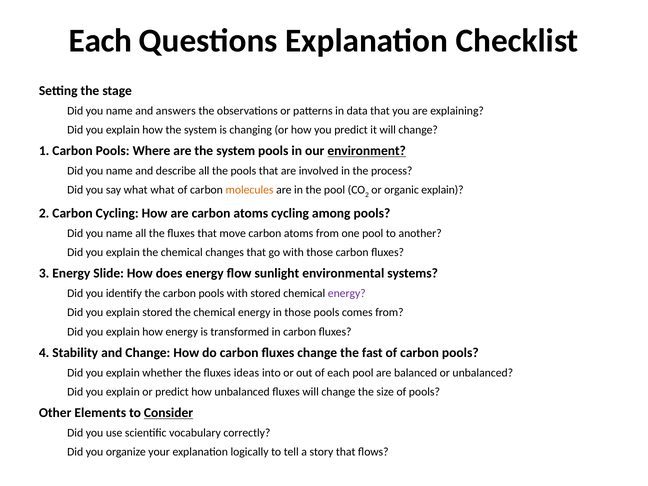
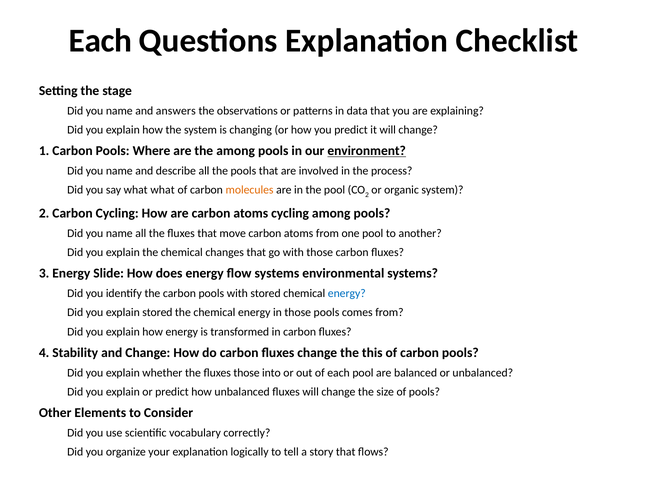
are the system: system -> among (236, 151)
organic explain: explain -> system (442, 190)
flow sunlight: sunlight -> systems (277, 273)
energy colour: purple -> blue (347, 294)
fast: fast -> this (372, 353)
fluxes ideas: ideas -> those (247, 373)
Consider underline: present -> none (169, 413)
